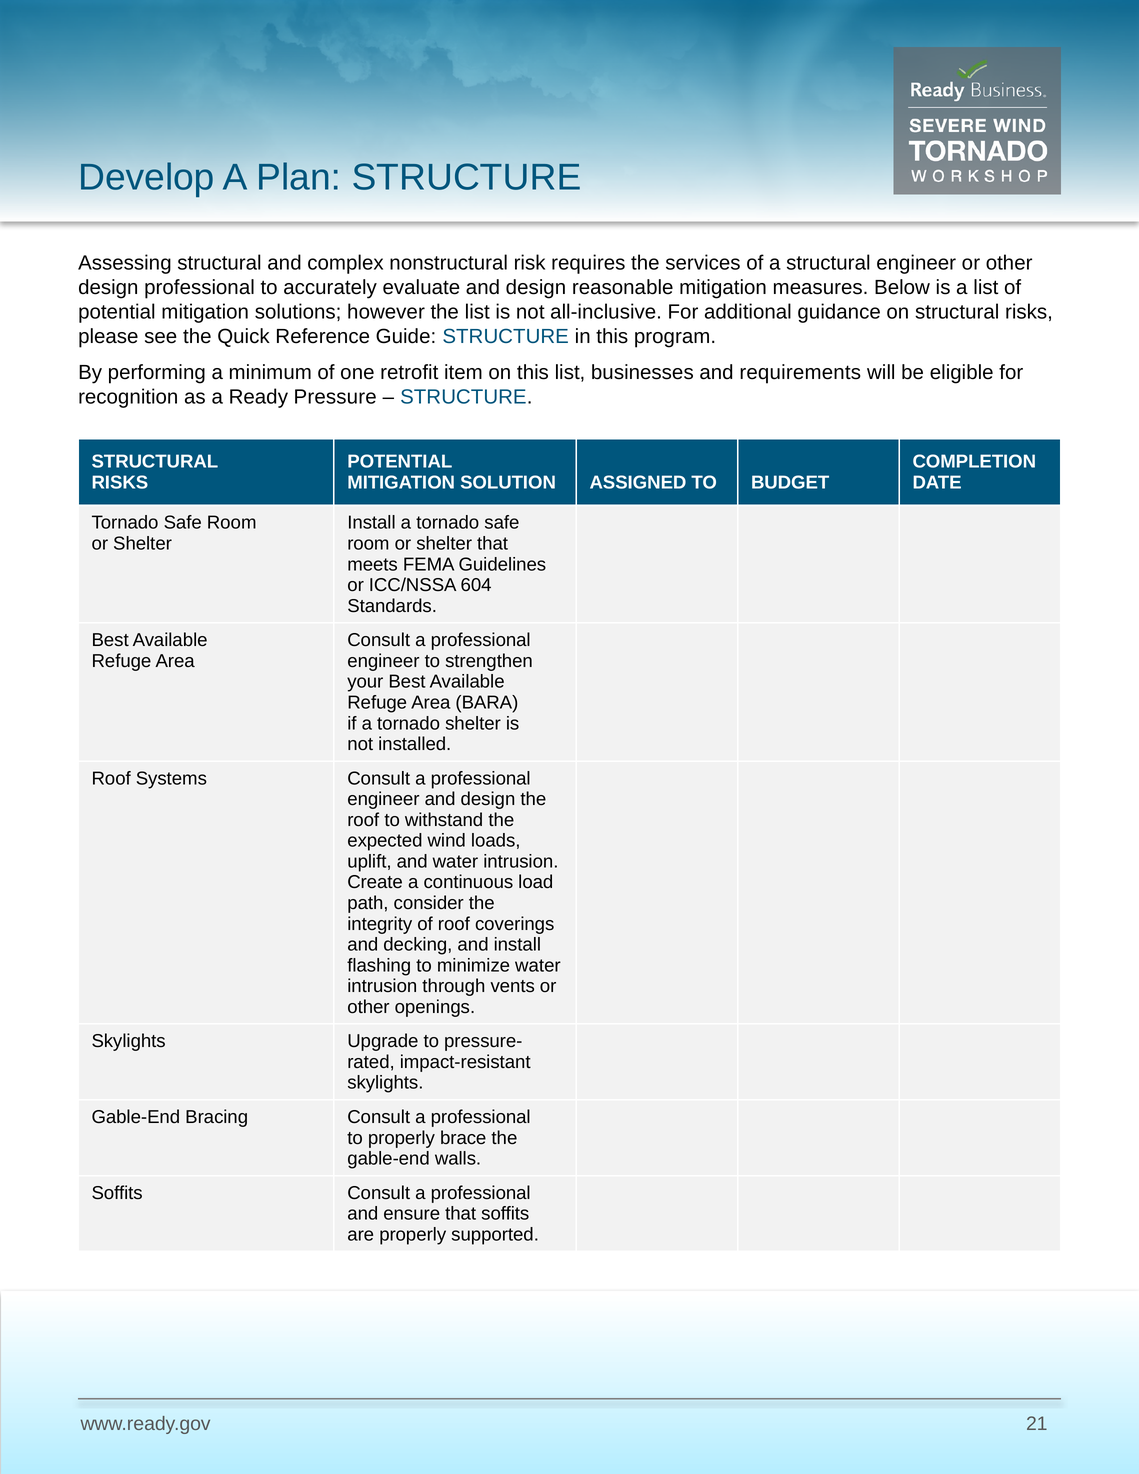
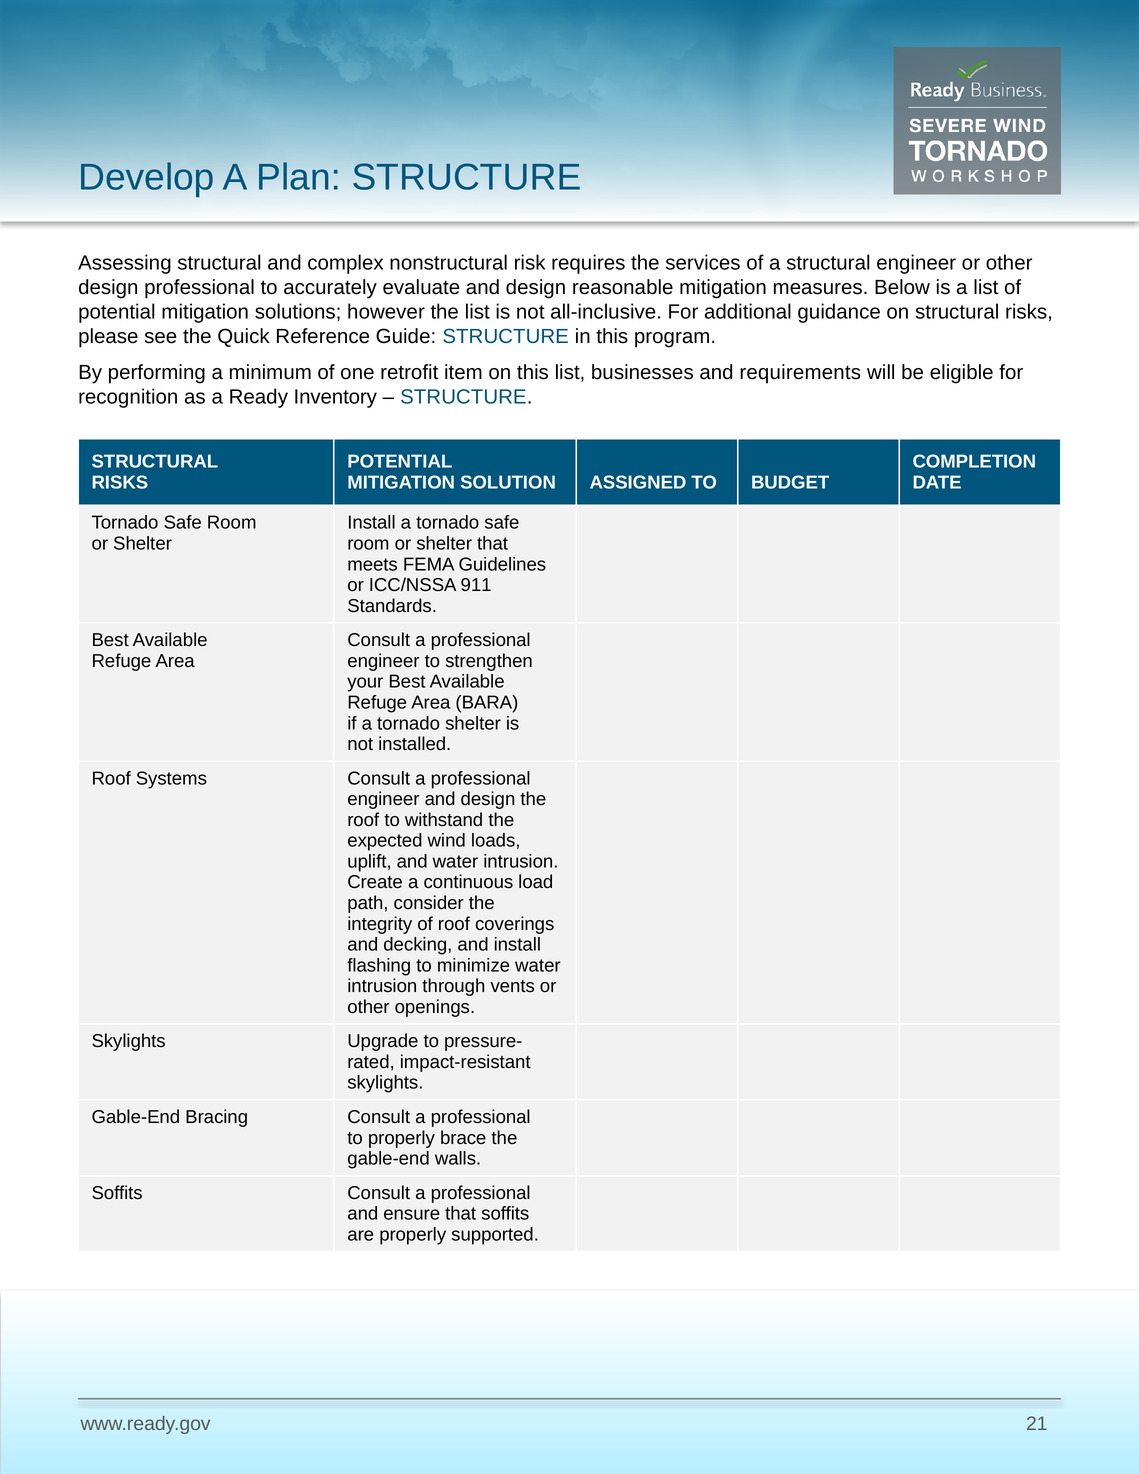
Pressure: Pressure -> Inventory (335, 397)
604: 604 -> 911 (476, 585)
